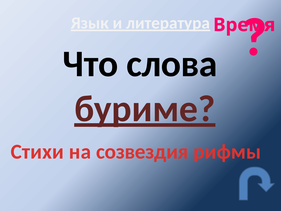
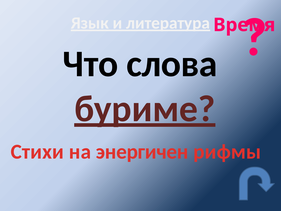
созвездия: созвездия -> энергичен (142, 152)
